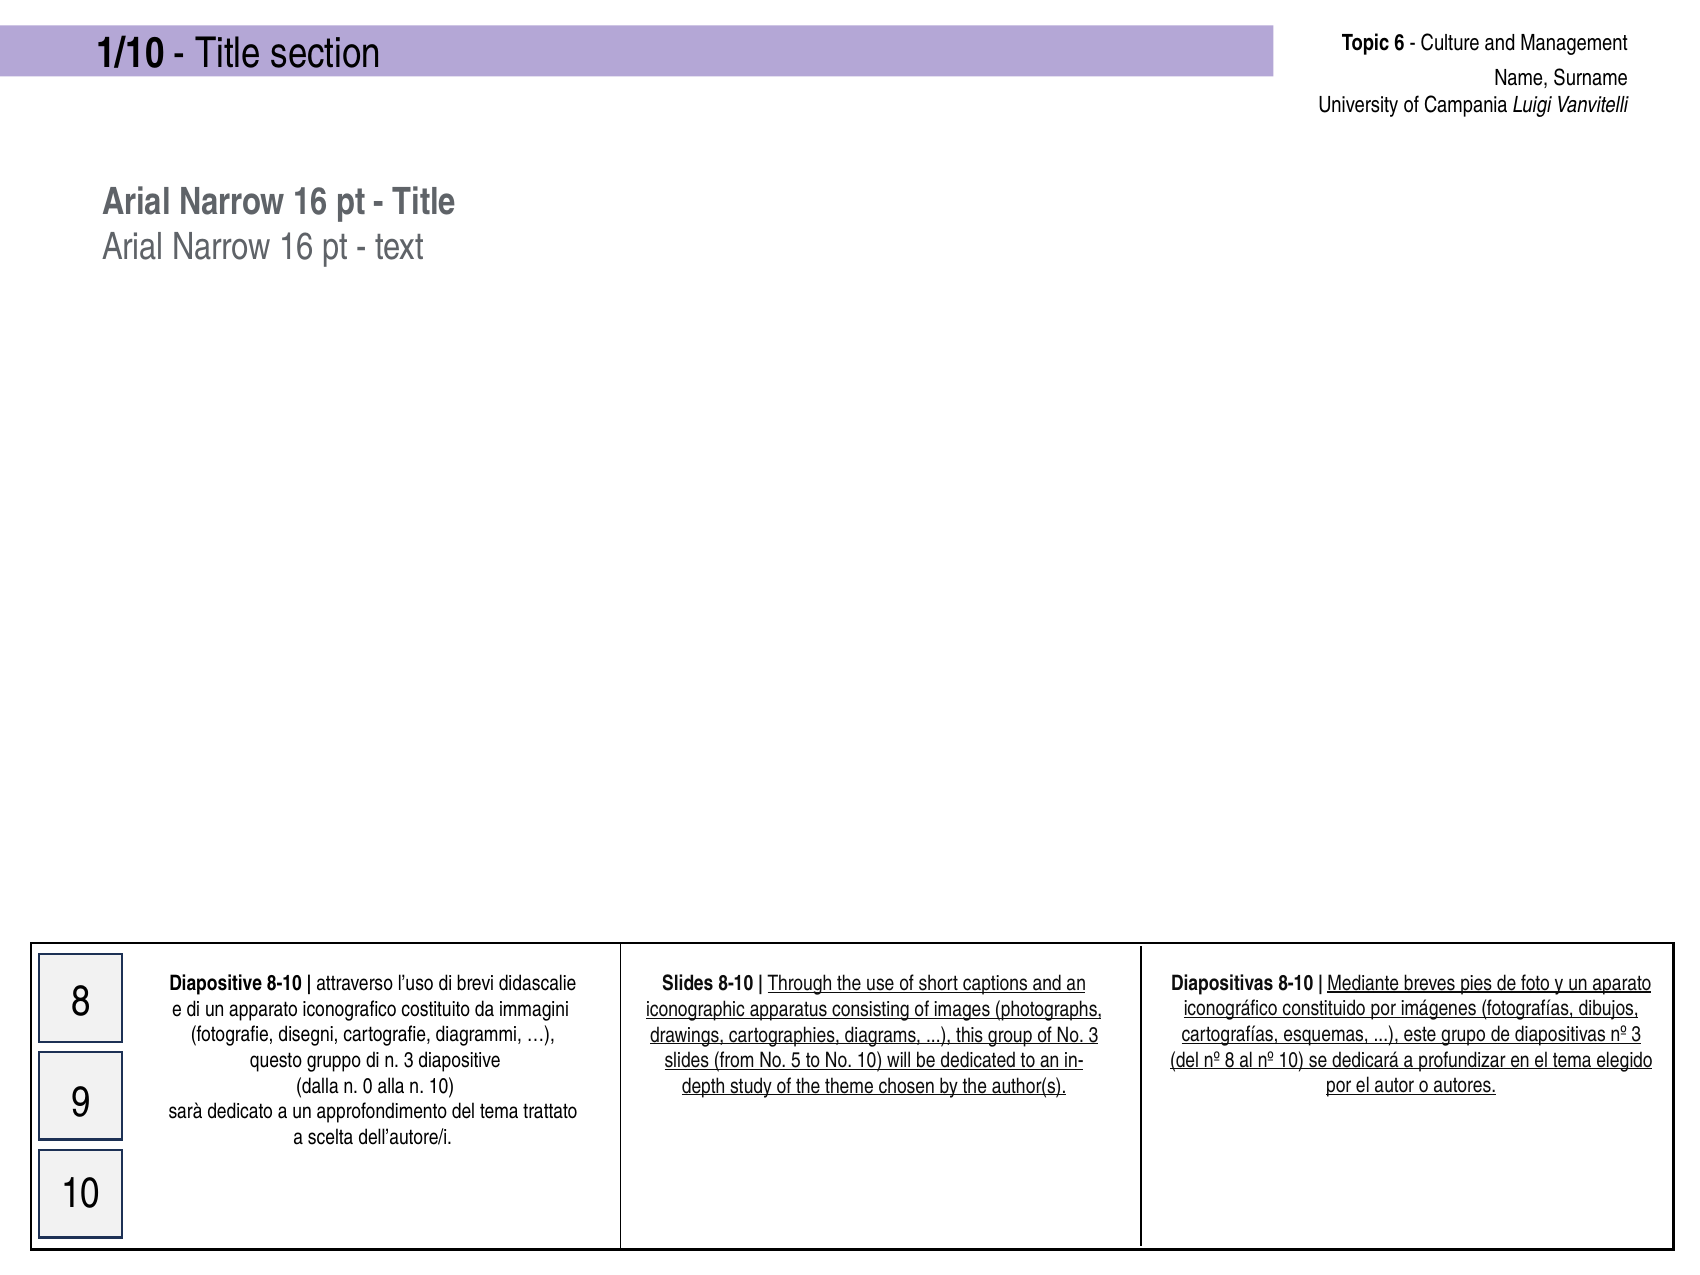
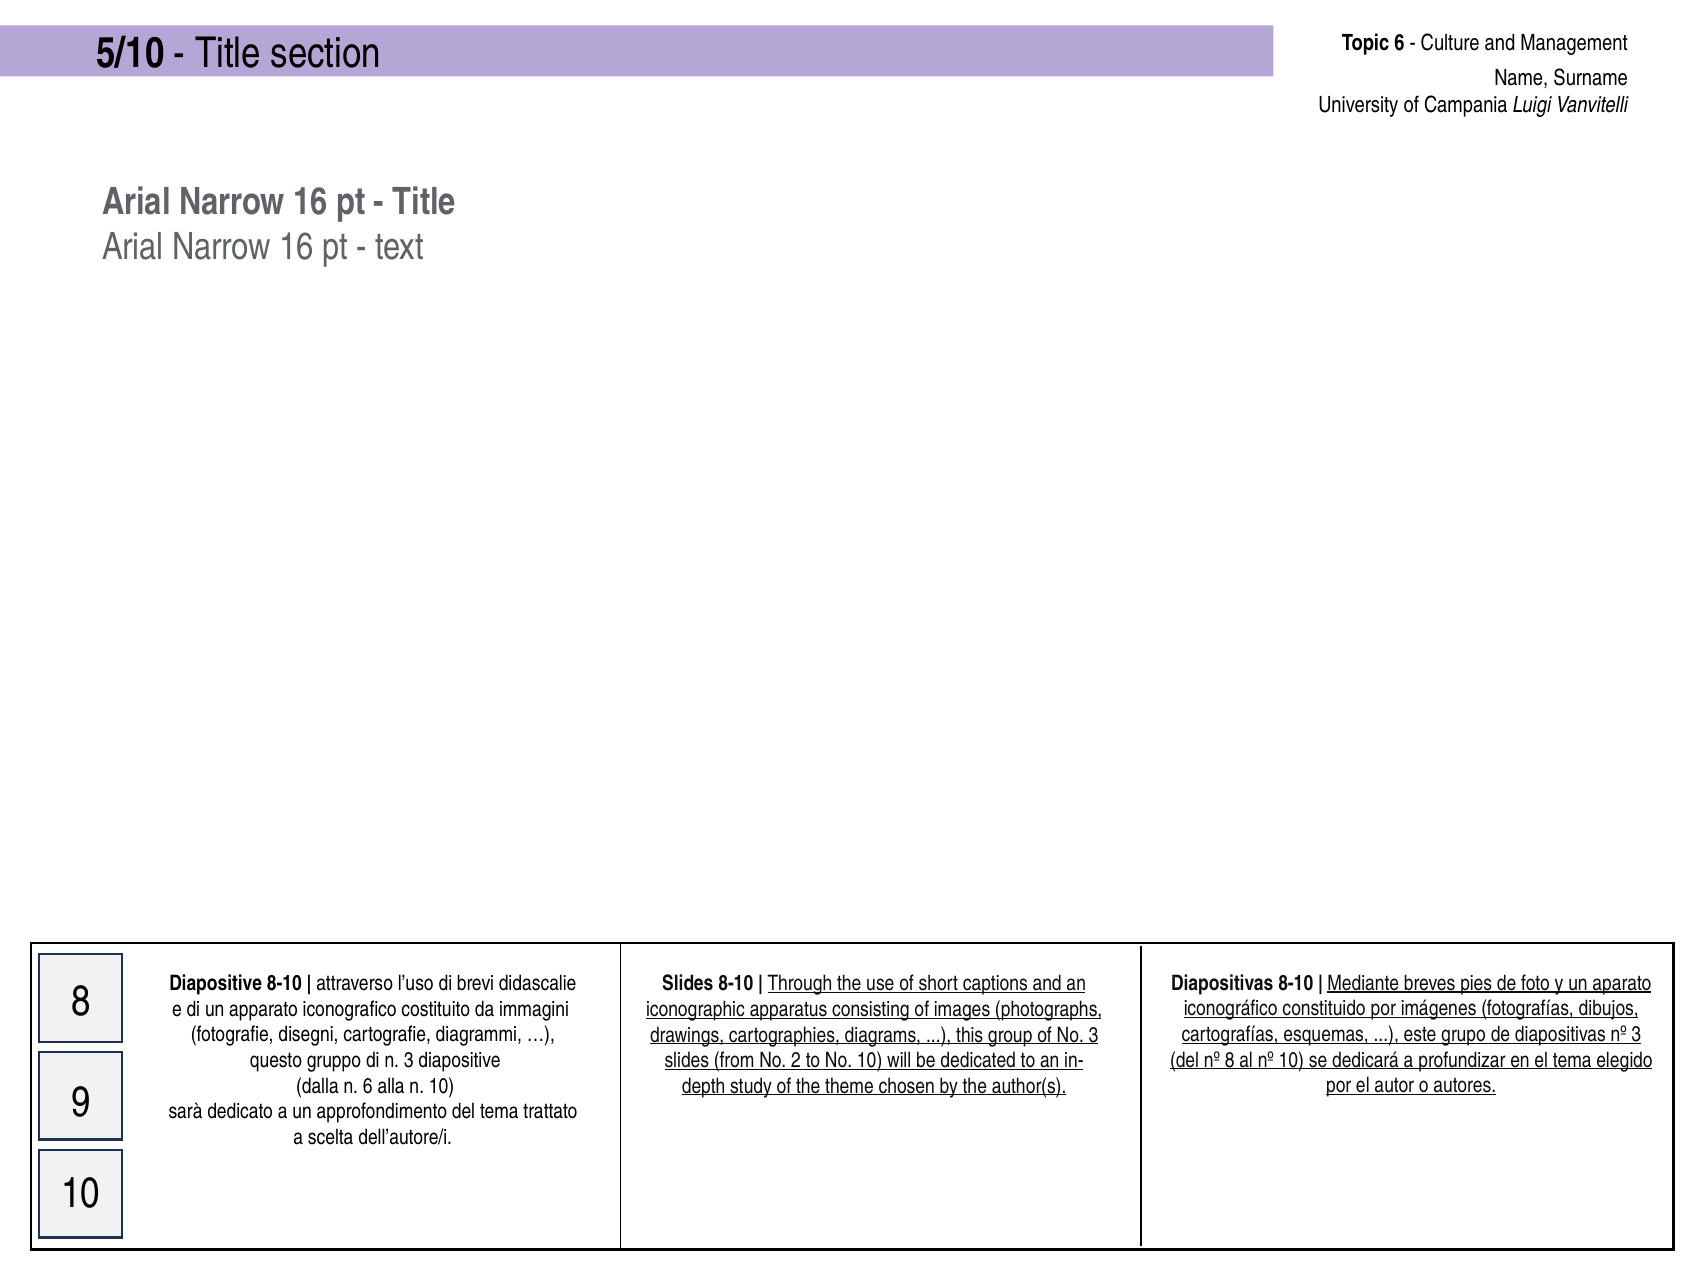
1/10: 1/10 -> 5/10 (130, 54)
5: 5 -> 2 (796, 1061)
n 0: 0 -> 6 (368, 1086)
